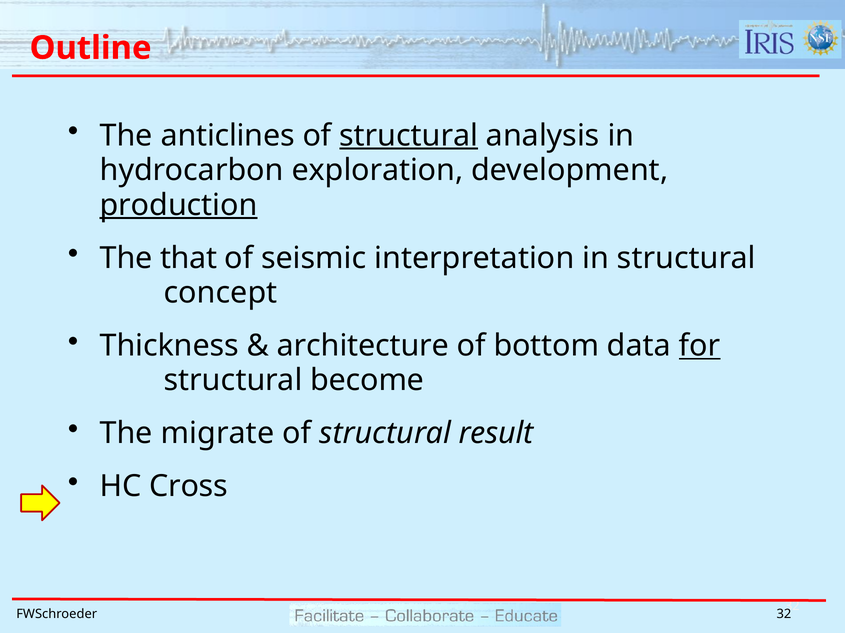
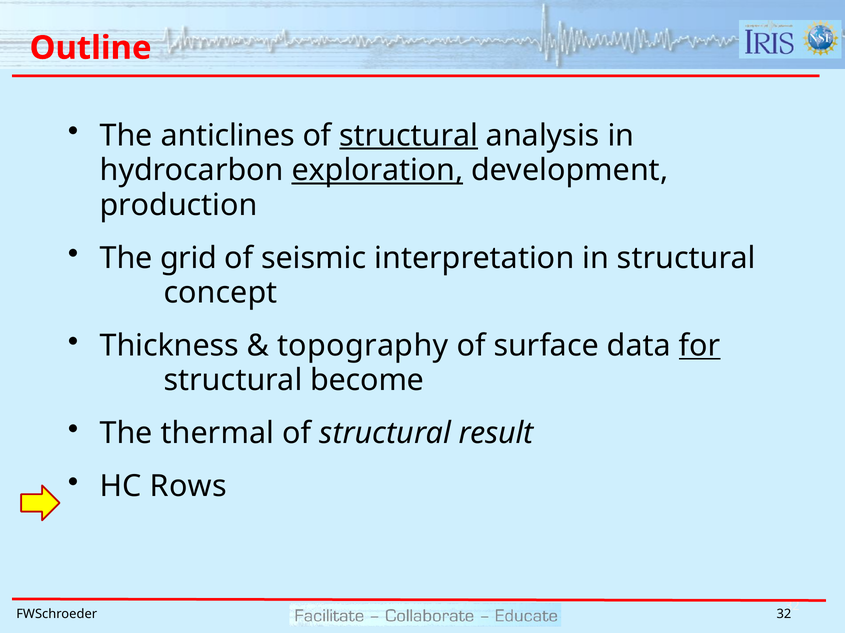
exploration underline: none -> present (377, 170)
production underline: present -> none (179, 205)
that: that -> grid (189, 258)
architecture: architecture -> topography (363, 346)
bottom: bottom -> surface (546, 346)
migrate: migrate -> thermal (217, 434)
Cross: Cross -> Rows (188, 487)
